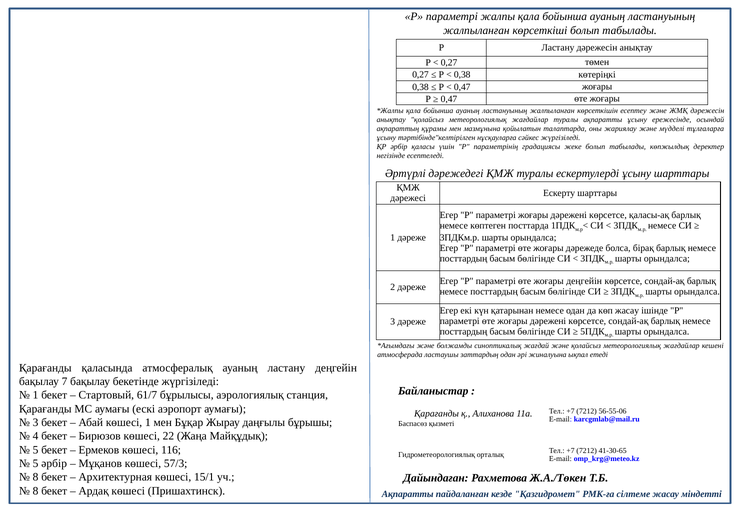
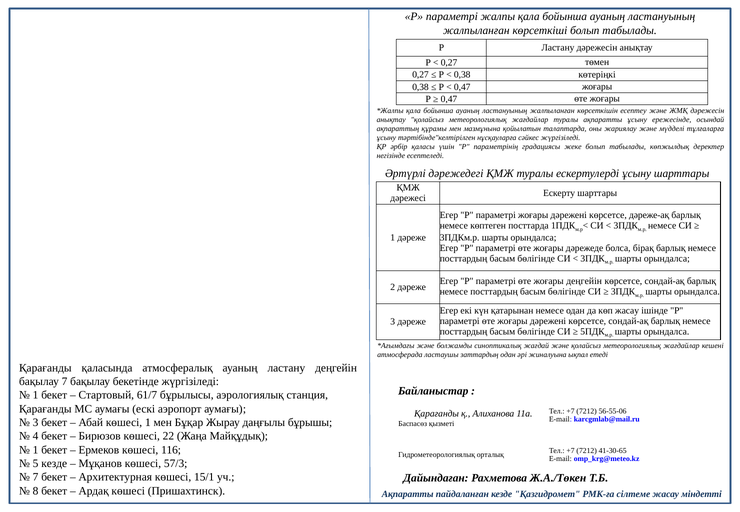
қаласы-ақ: қаласы-ақ -> дәреже-ақ (649, 215)
5: 5 -> 1 (36, 450)
5 әрбір: әрбір -> кезде (54, 464)
8: 8 -> 7 (36, 477)
